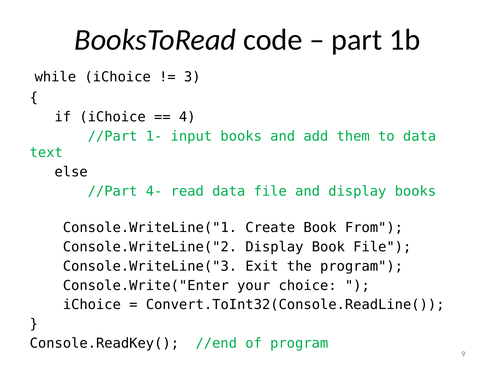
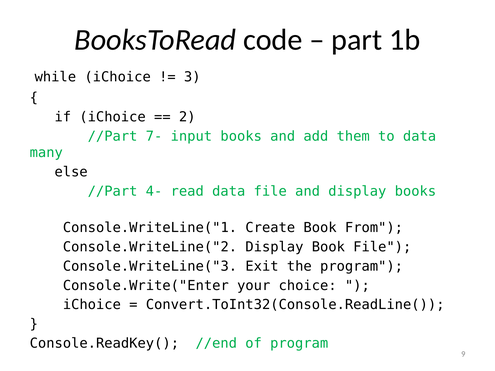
4: 4 -> 2 (187, 117)
1-: 1- -> 7- (154, 136)
text: text -> many (46, 153)
